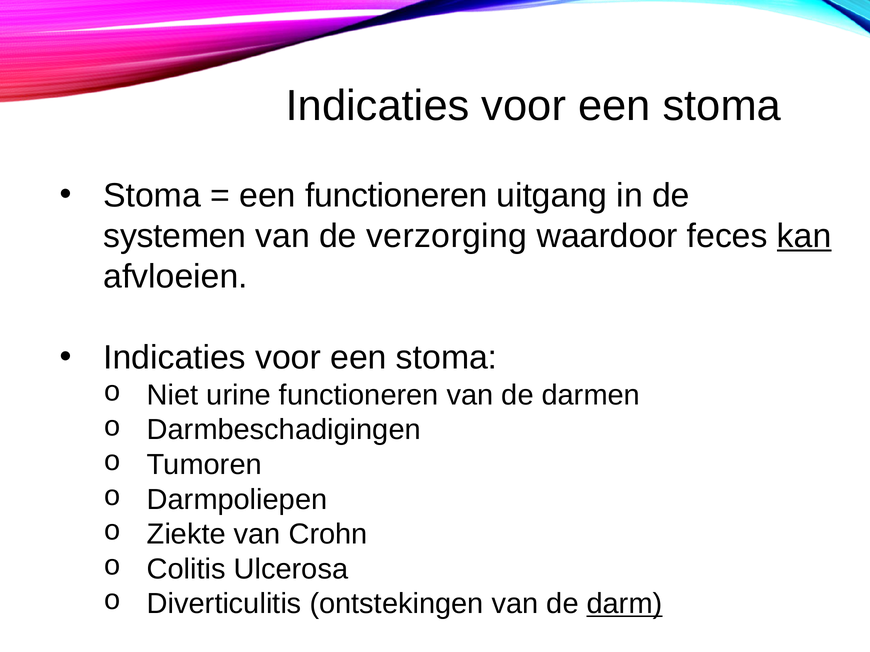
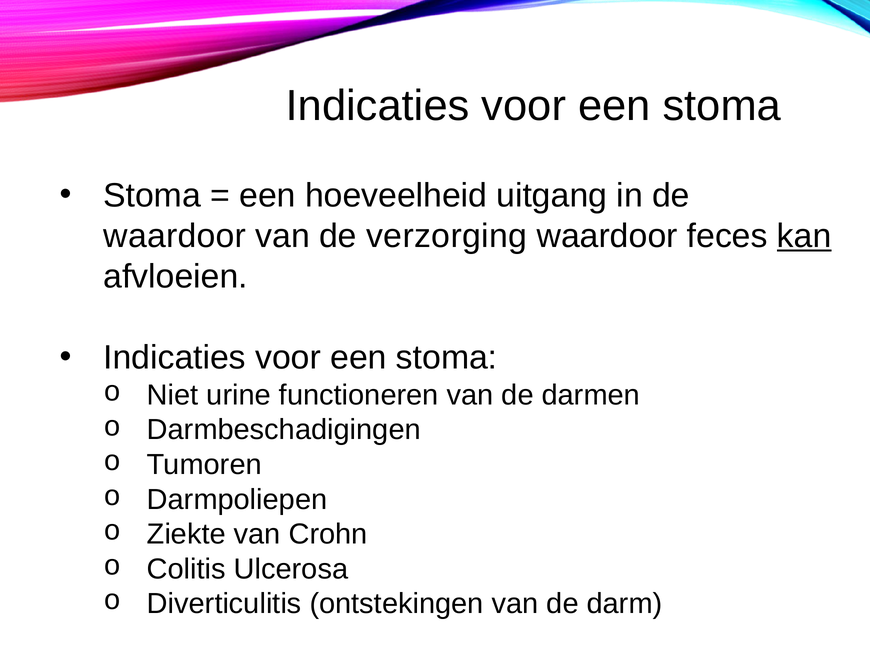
een functioneren: functioneren -> hoeveelheid (396, 196)
systemen: systemen -> waardoor (175, 236)
darm underline: present -> none (625, 604)
